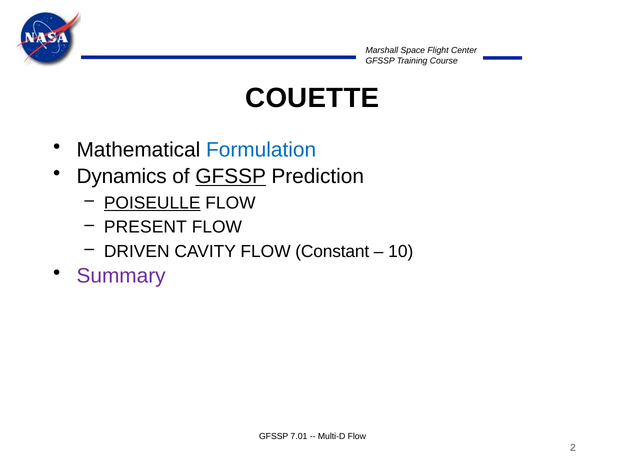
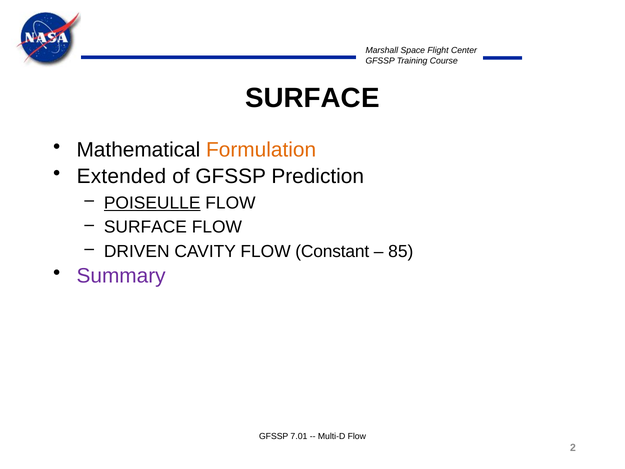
COUETTE: COUETTE -> SURFACE (312, 98)
Formulation colour: blue -> orange (261, 150)
Dynamics: Dynamics -> Extended (121, 176)
GFSSP underline: present -> none (231, 176)
PRESENT: PRESENT -> SURFACE (145, 227)
10: 10 -> 85 (401, 251)
